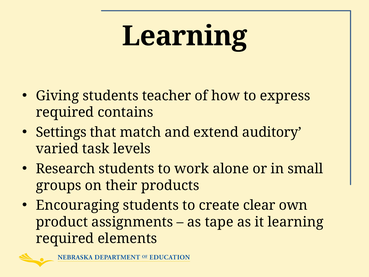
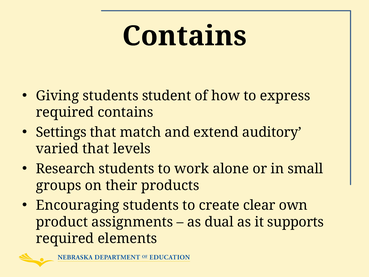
Learning: Learning -> Contains (184, 36)
teacher: teacher -> student (167, 96)
varied task: task -> that (96, 149)
tape: tape -> dual (219, 222)
it learning: learning -> supports (296, 222)
